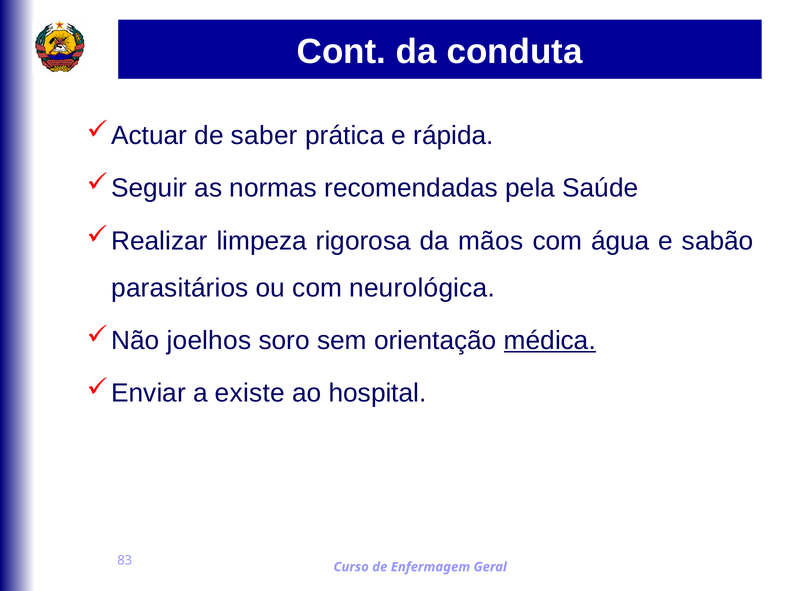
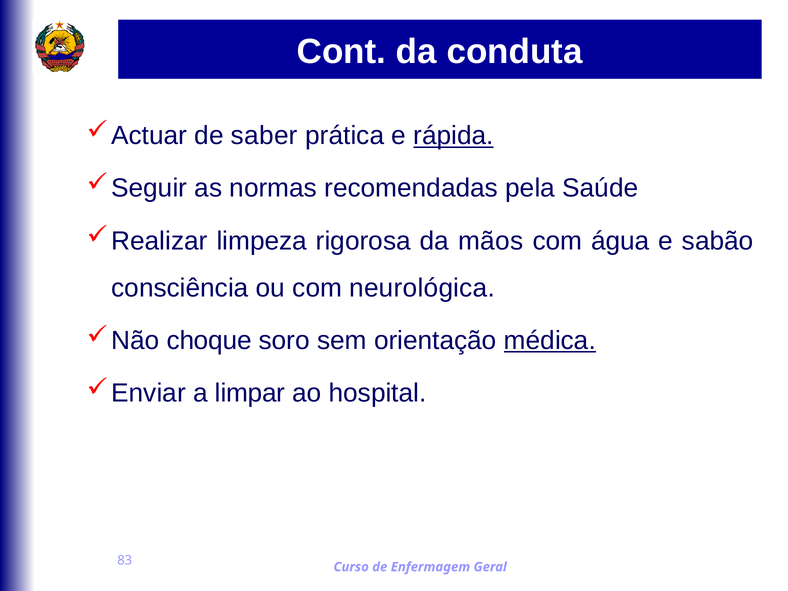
rápida underline: none -> present (453, 136)
parasitários: parasitários -> consciência (180, 288)
joelhos: joelhos -> choque (209, 341)
existe: existe -> limpar (250, 393)
